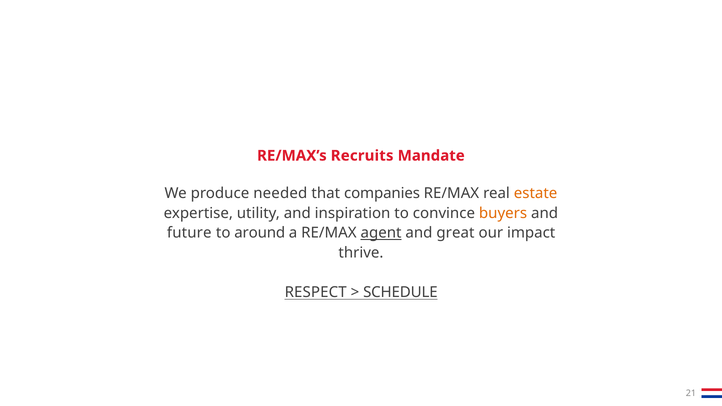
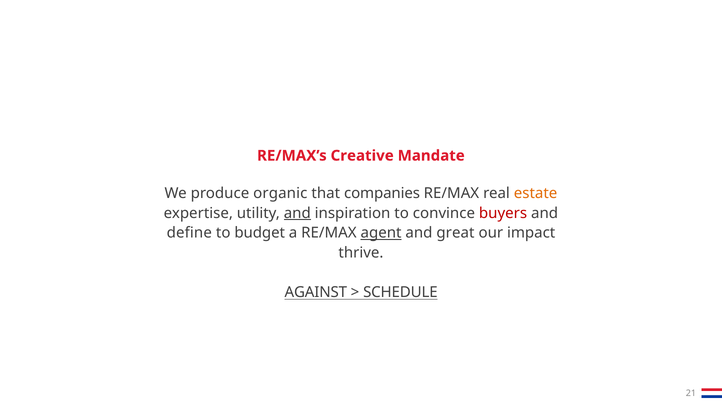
Recruits: Recruits -> Creative (362, 156)
needed: needed -> organic (280, 193)
and underline: none -> present (297, 213)
buyers colour: orange -> red (503, 213)
future: future -> define (189, 233)
around: around -> budget (260, 233)
RESPECT: RESPECT -> AGAINST (316, 293)
